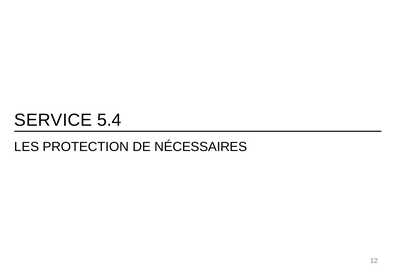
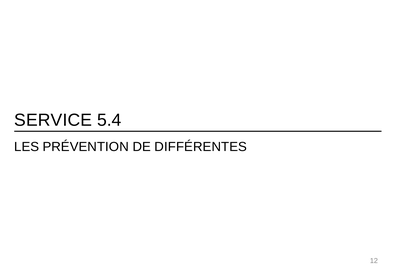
PROTECTION: PROTECTION -> PRÉVENTION (86, 147)
NÉCESSAIRES: NÉCESSAIRES -> DIFFÉRENTES (201, 147)
